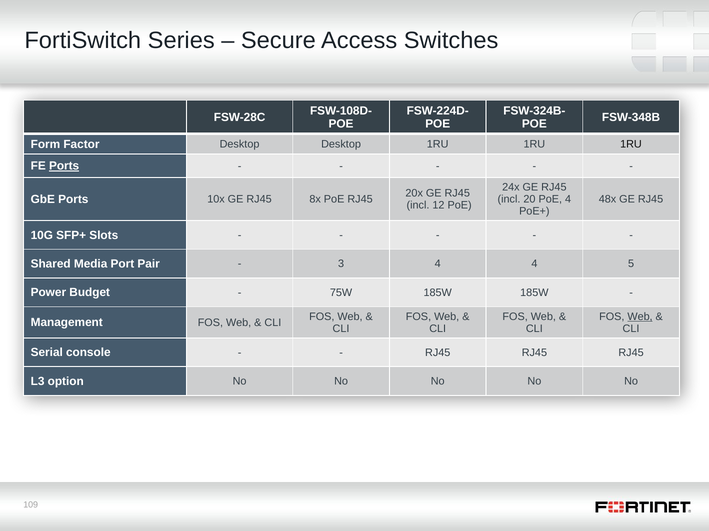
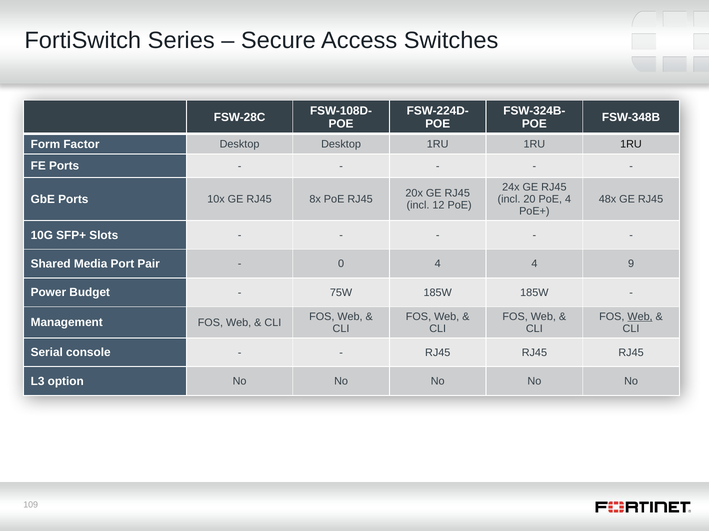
Ports underline: present -> none (64, 166)
3: 3 -> 0 (341, 264)
5: 5 -> 9 (631, 264)
